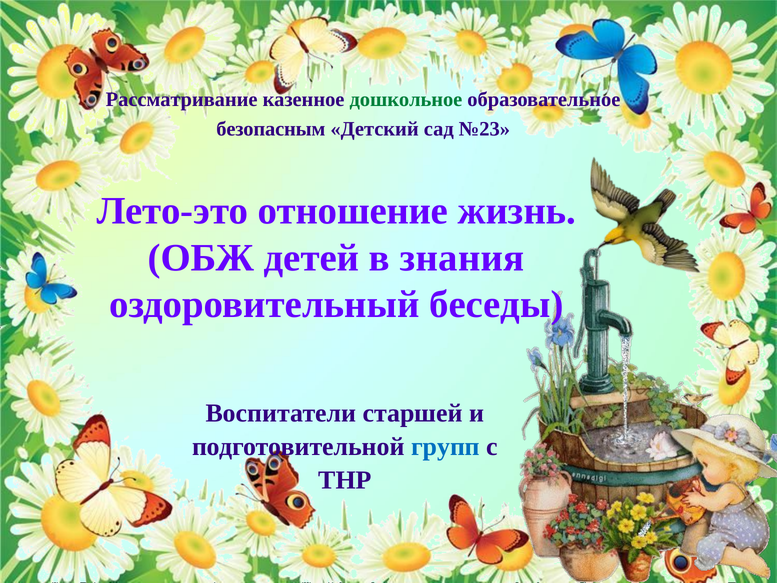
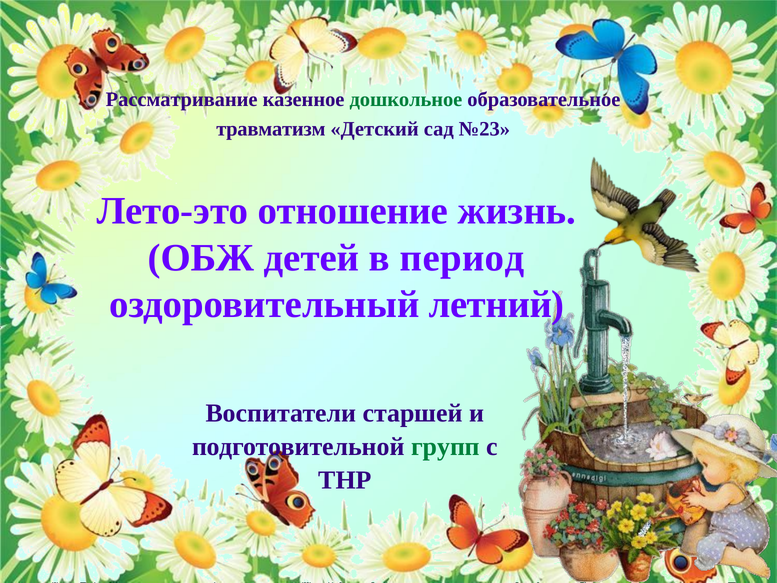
безопасным: безопасным -> травматизм (271, 129)
знания: знания -> период (462, 258)
беседы: беседы -> летний (497, 304)
групп colour: blue -> green (446, 446)
